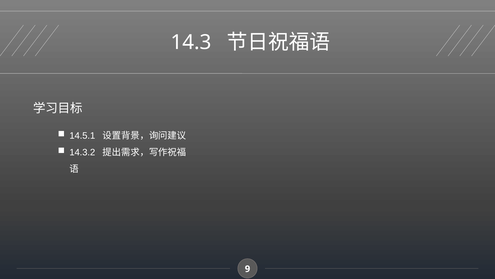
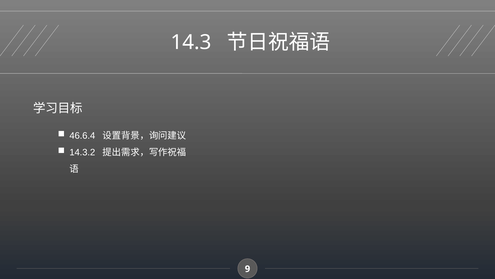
14.5.1: 14.5.1 -> 46.6.4 (82, 135)
